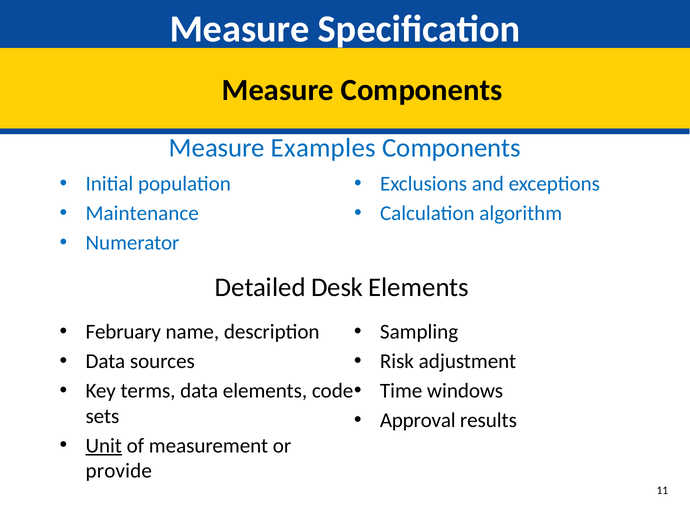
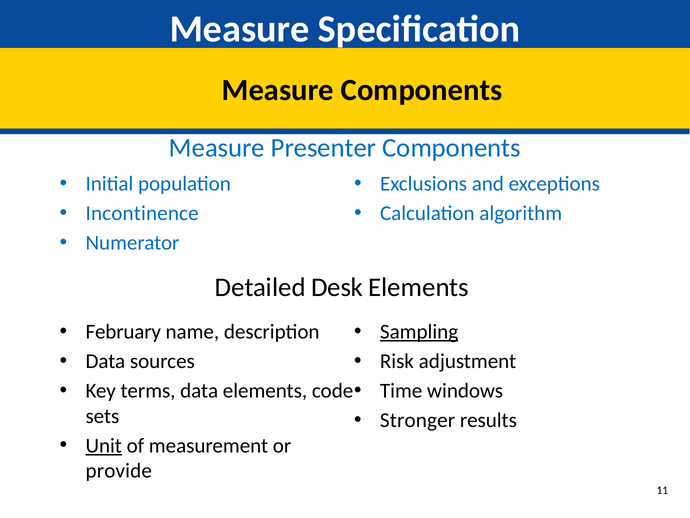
Examples: Examples -> Presenter (323, 148)
Maintenance: Maintenance -> Incontinence (142, 213)
Sampling underline: none -> present (419, 331)
Approval: Approval -> Stronger (418, 420)
